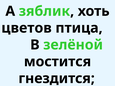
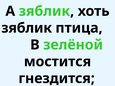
цветов: цветов -> зяблик (27, 28)
